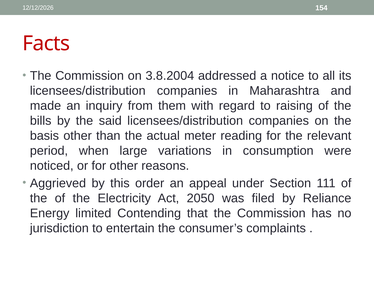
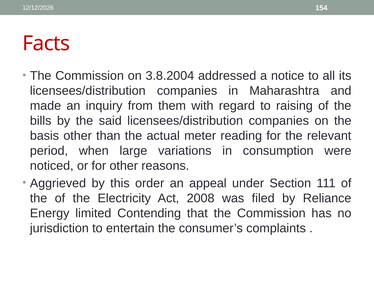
2050: 2050 -> 2008 (201, 198)
